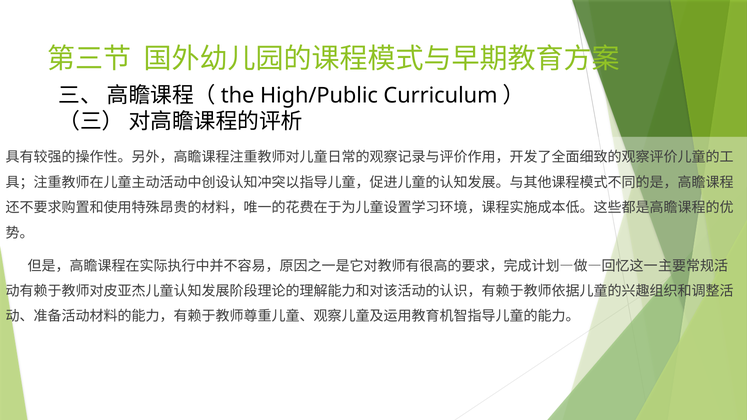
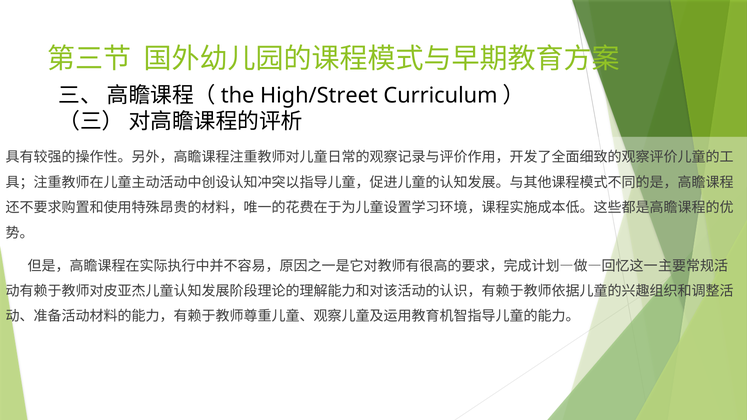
High/Public: High/Public -> High/Street (319, 96)
